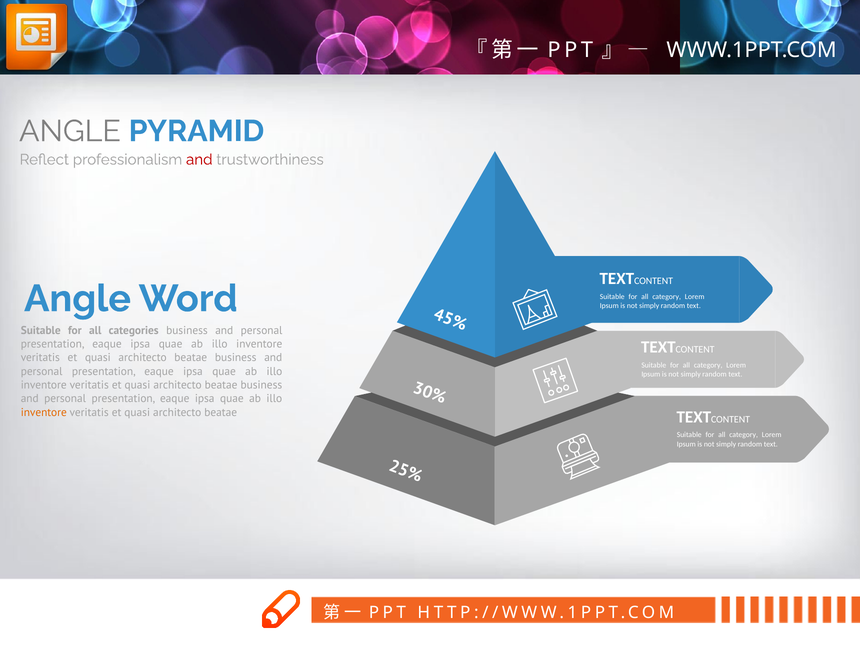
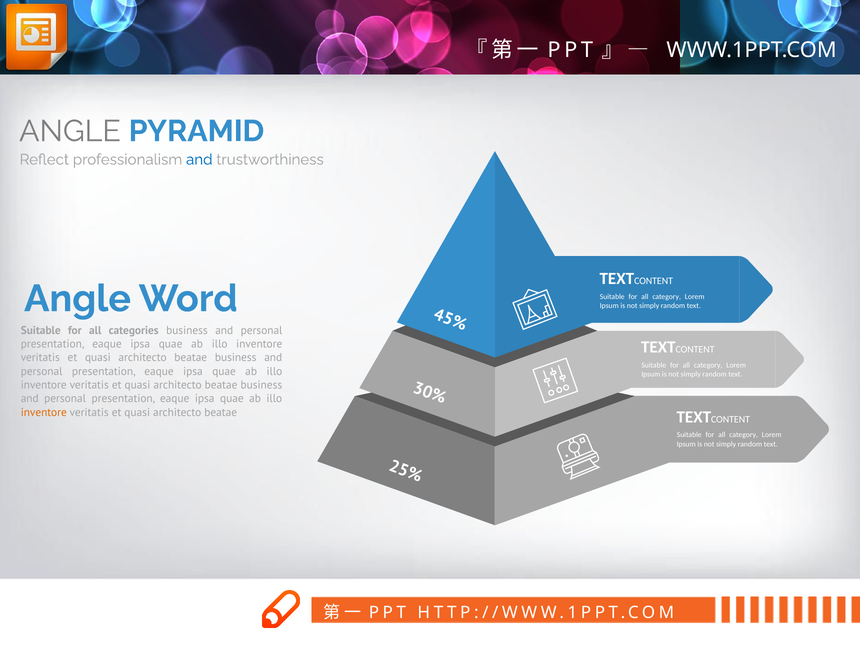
and colour: red -> blue (199, 160)
